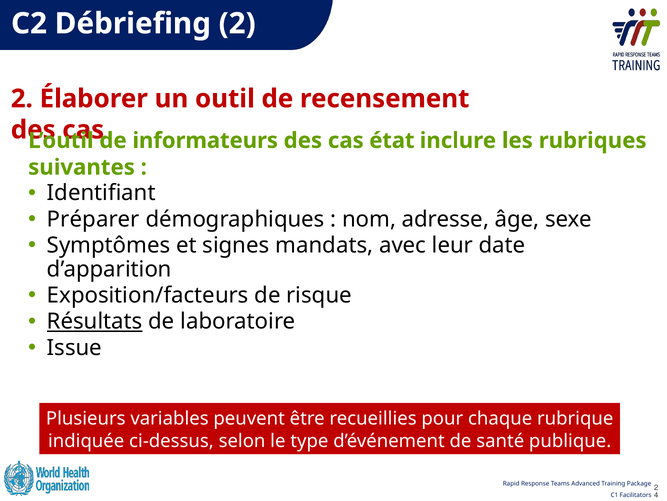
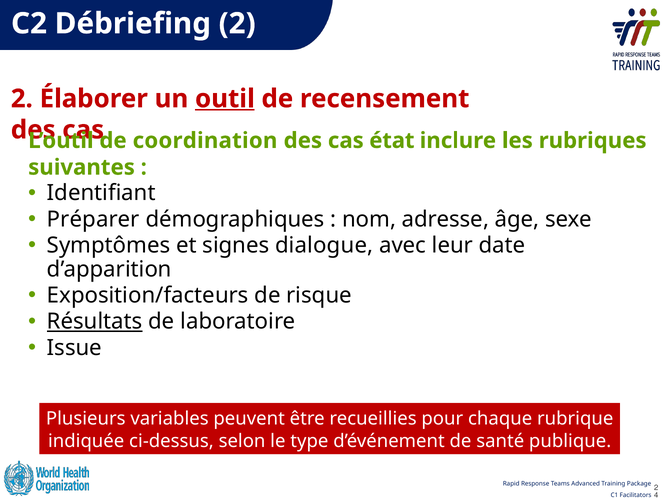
outil underline: none -> present (225, 99)
informateurs: informateurs -> coordination (205, 140)
mandats: mandats -> dialogue (324, 245)
